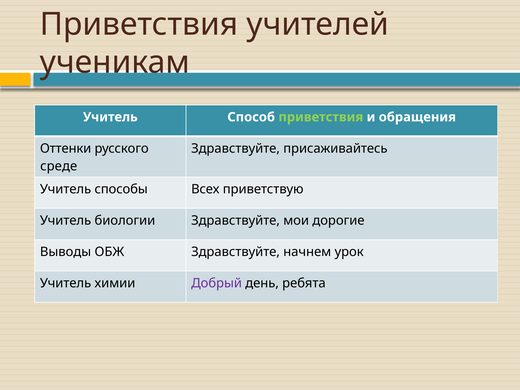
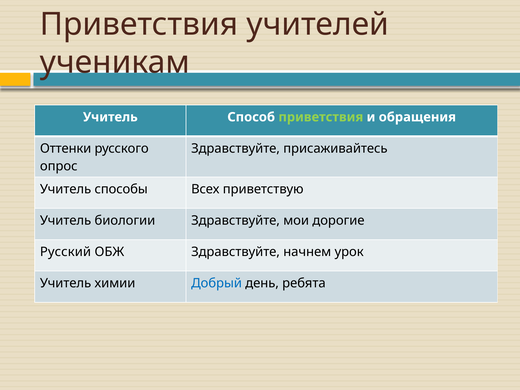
среде: среде -> опрос (59, 166)
Выводы: Выводы -> Русский (66, 252)
Добрый colour: purple -> blue (217, 283)
